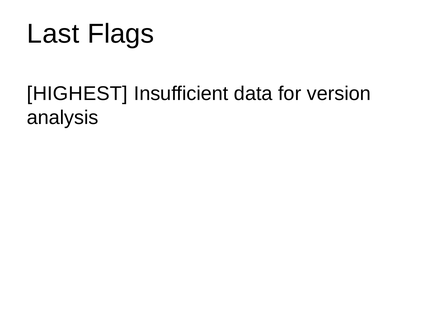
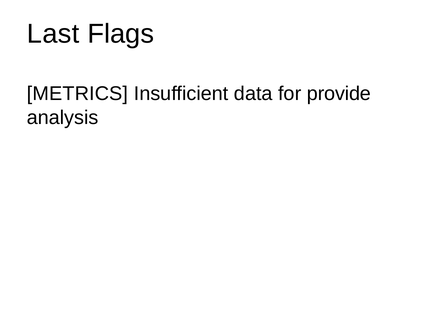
HIGHEST: HIGHEST -> METRICS (77, 94)
version: version -> provide (339, 94)
